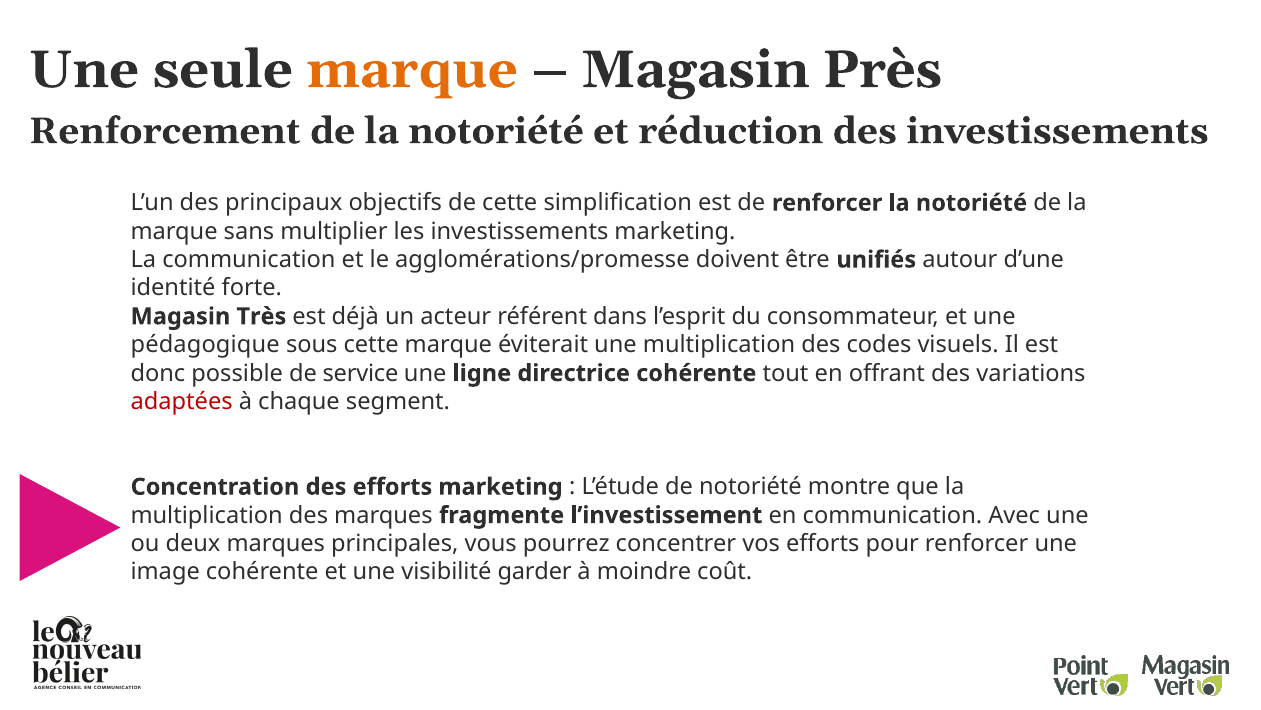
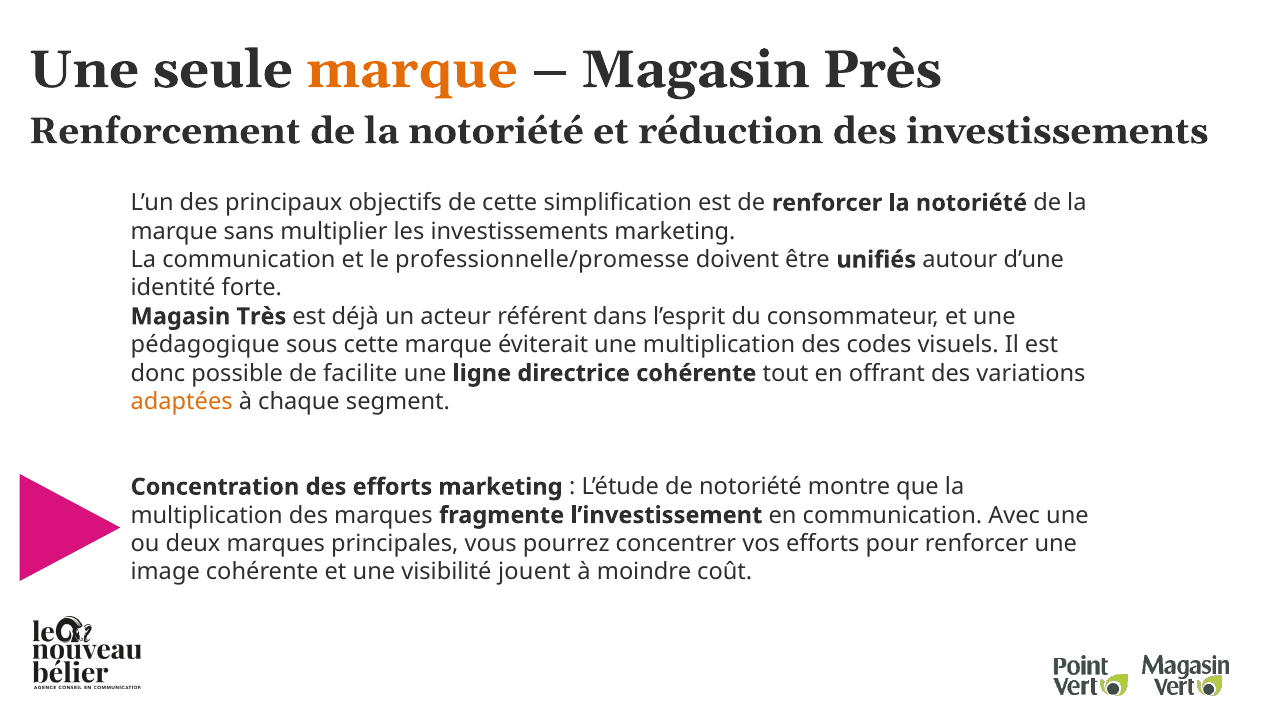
agglomérations/promesse: agglomérations/promesse -> professionnelle/promesse (542, 259)
service: service -> facilite (360, 373)
adaptées colour: red -> orange (182, 401)
garder: garder -> jouent (534, 572)
